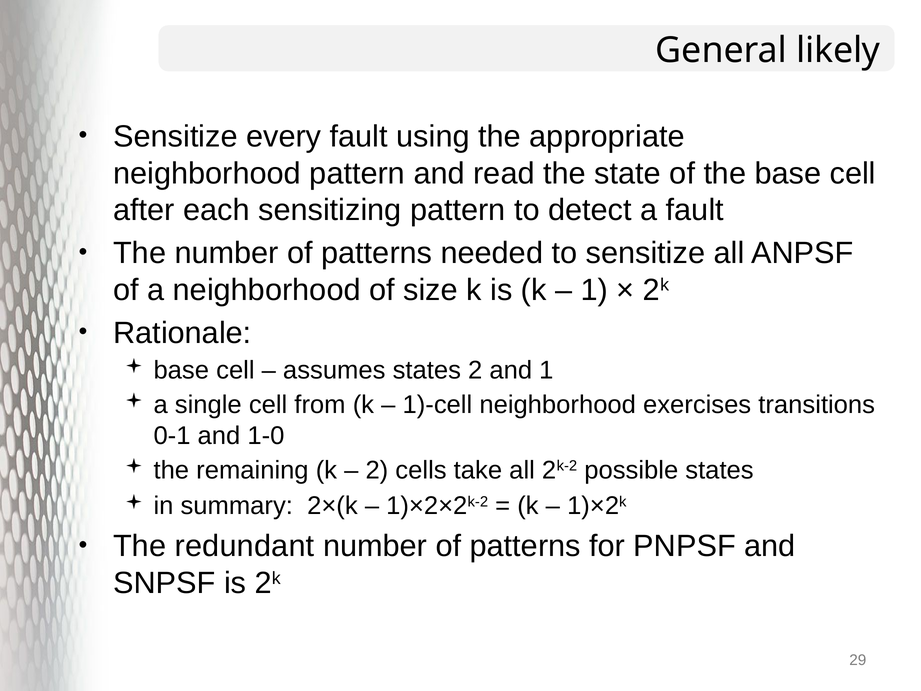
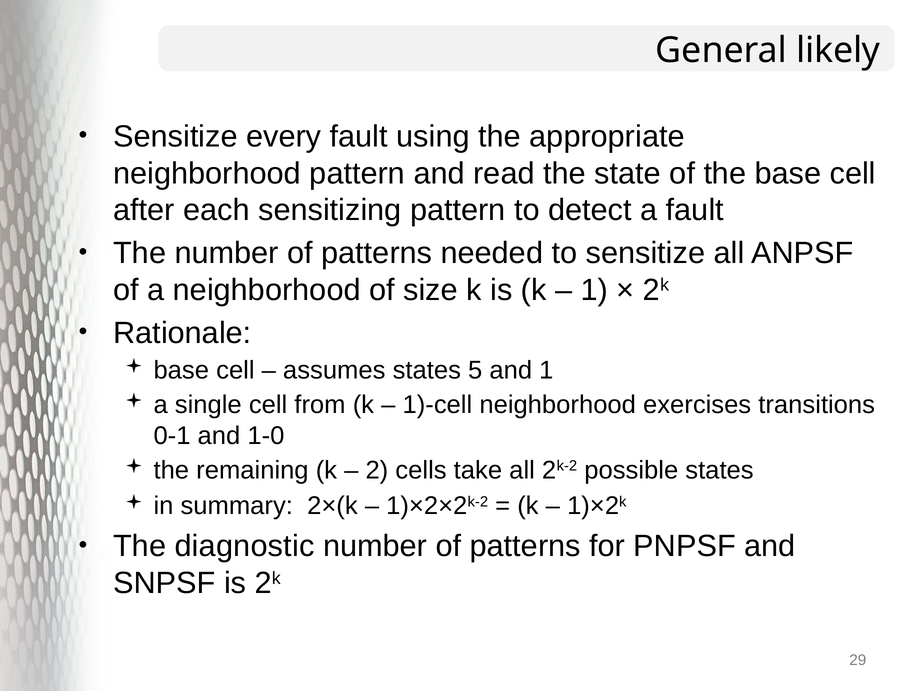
states 2: 2 -> 5 (475, 370)
redundant: redundant -> diagnostic (245, 546)
